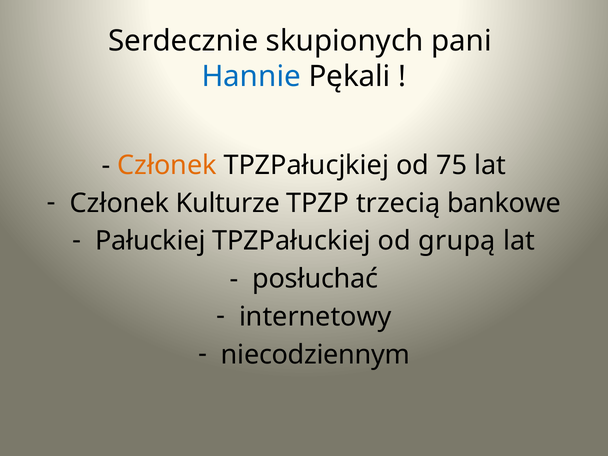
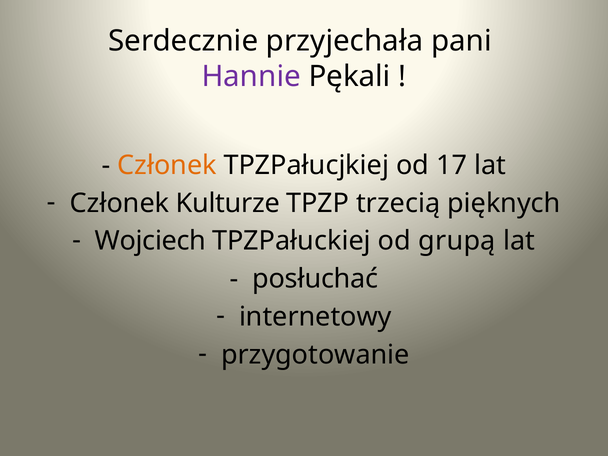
skupionych: skupionych -> przyjechała (345, 41)
Hannie colour: blue -> purple (251, 77)
75: 75 -> 17 (452, 165)
bankowe: bankowe -> pięknych (504, 203)
Pałuckiej: Pałuckiej -> Wojciech (150, 241)
niecodziennym: niecodziennym -> przygotowanie (315, 355)
